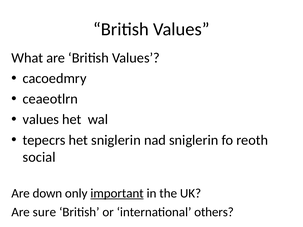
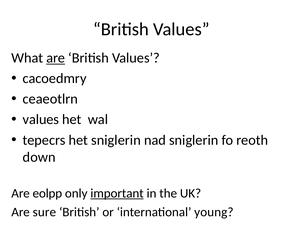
are underline: none -> present (56, 58)
social: social -> down (39, 157)
down: down -> eolpp (47, 194)
others: others -> young (214, 212)
